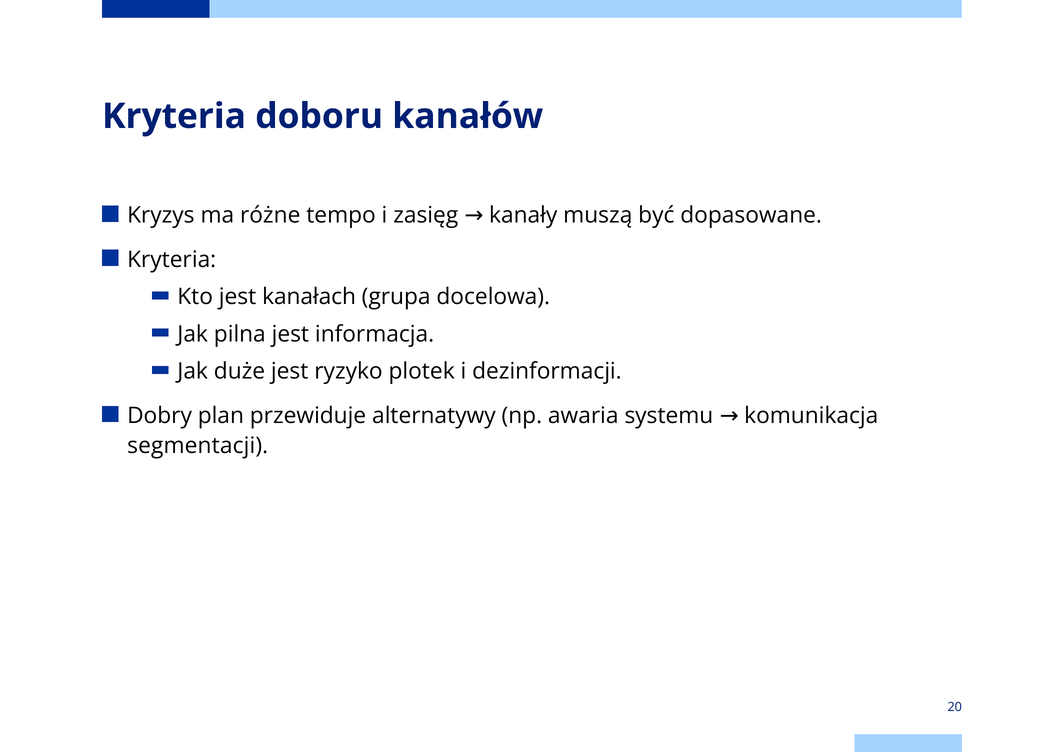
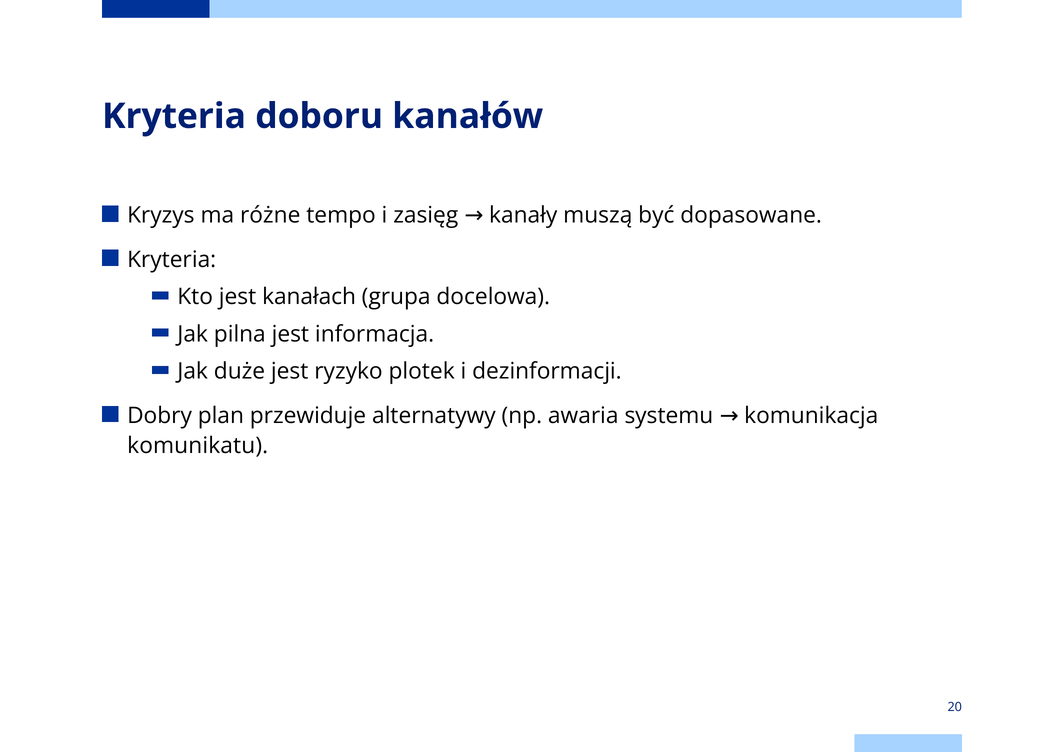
segmentacji: segmentacji -> komunikatu (198, 446)
